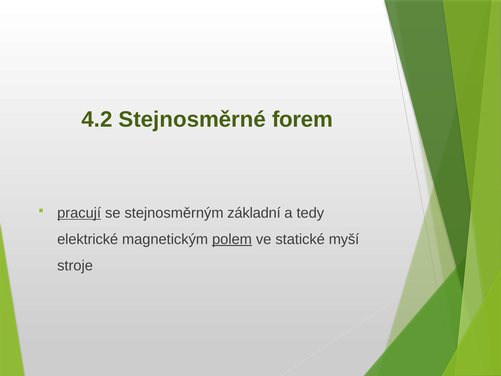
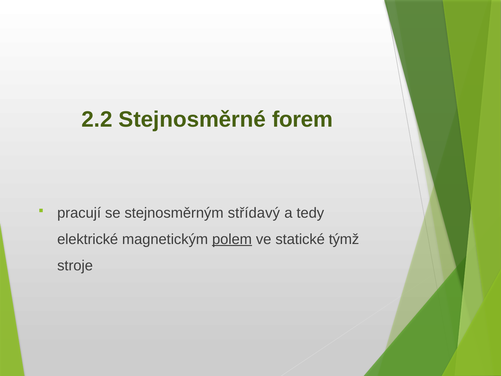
4.2: 4.2 -> 2.2 (97, 119)
pracují underline: present -> none (79, 213)
základní: základní -> střídavý (254, 213)
myší: myší -> týmž (344, 239)
